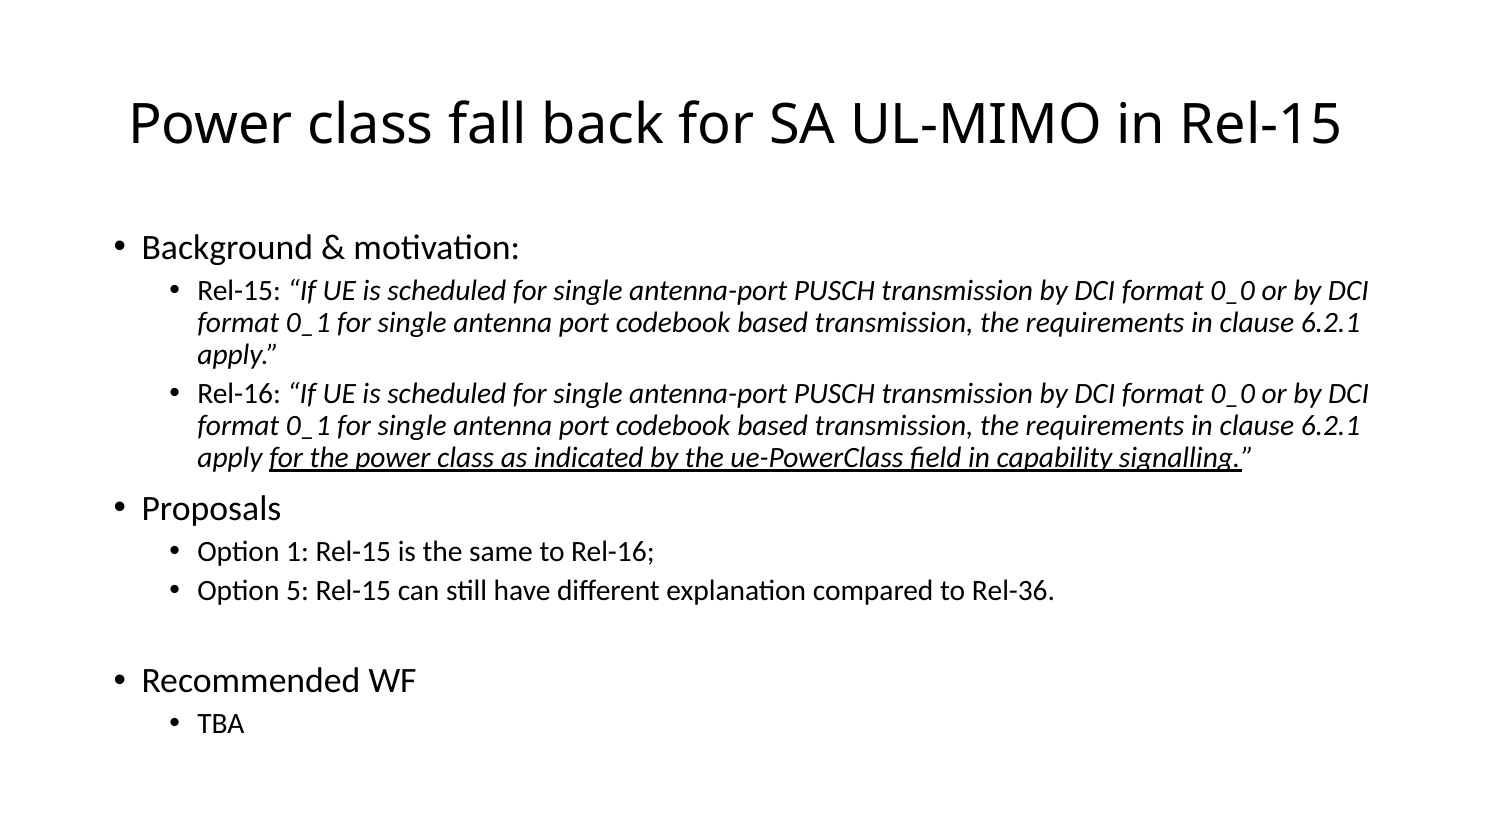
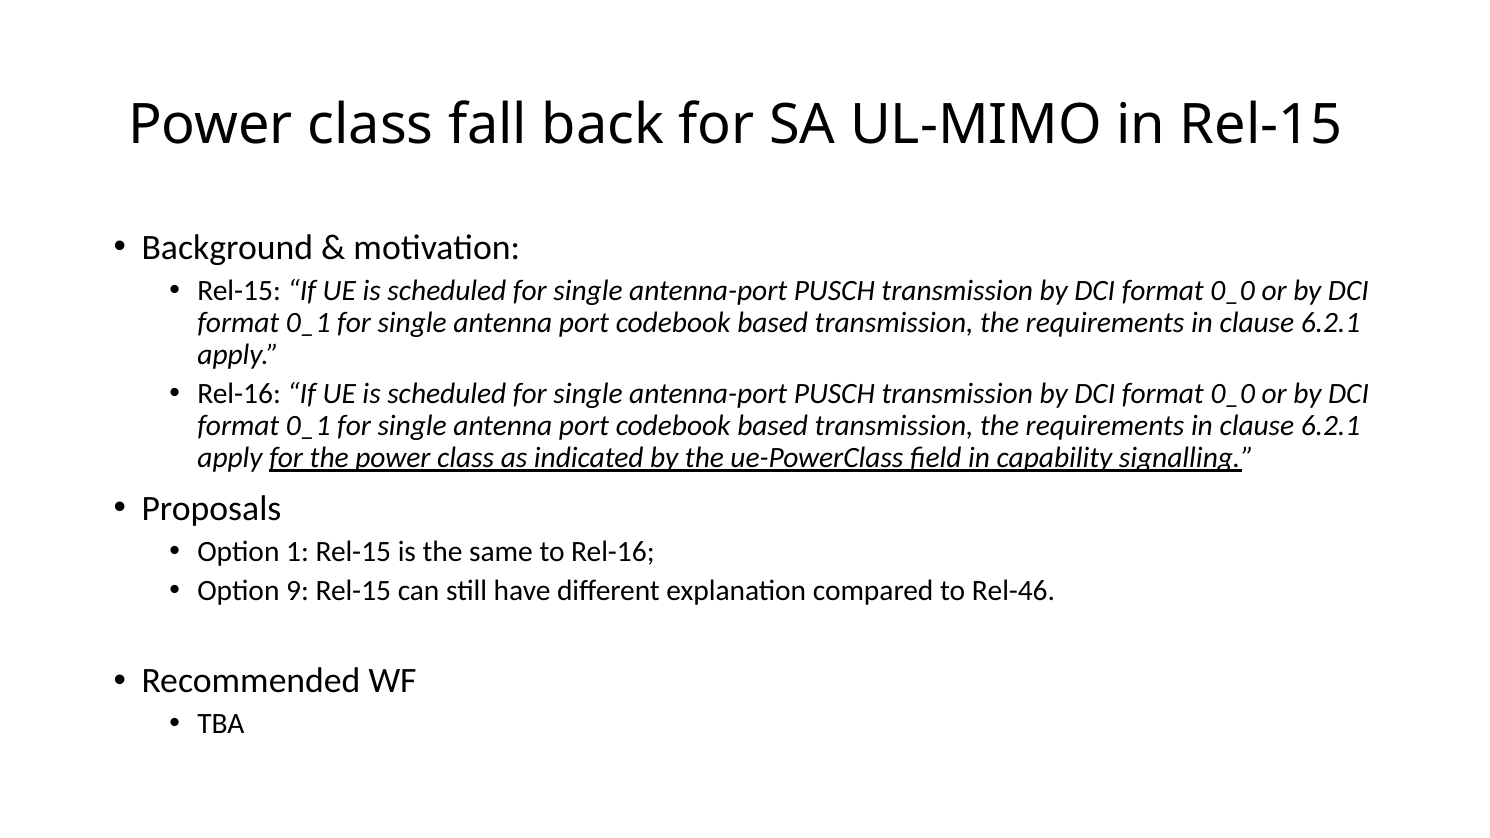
5: 5 -> 9 (298, 591)
Rel-36: Rel-36 -> Rel-46 (1013, 591)
